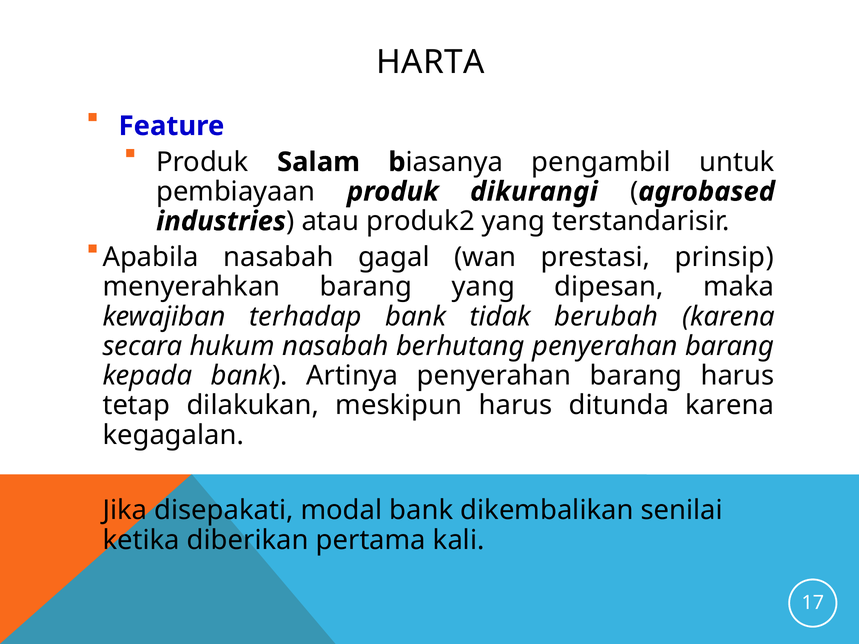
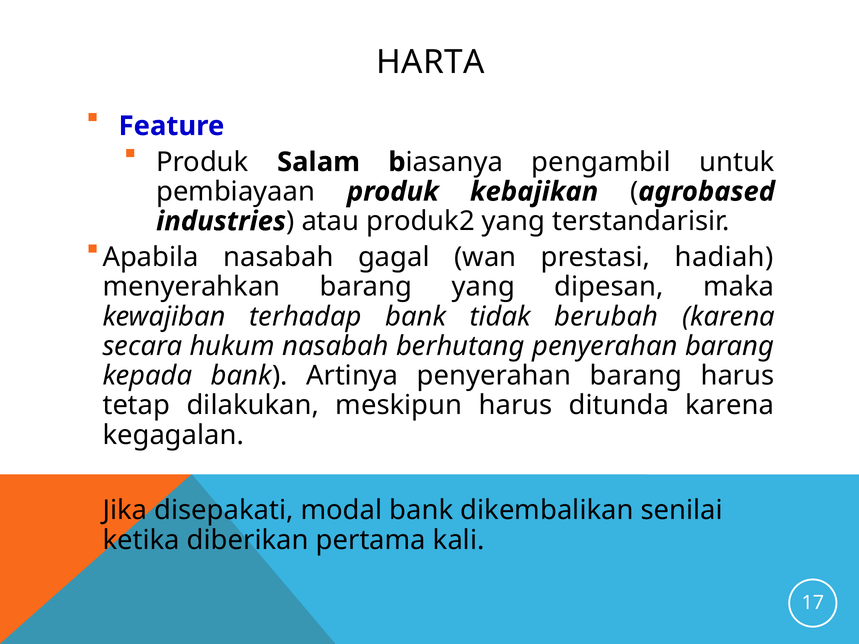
dikurangi: dikurangi -> kebajikan (534, 192)
prinsip: prinsip -> hadiah (724, 257)
